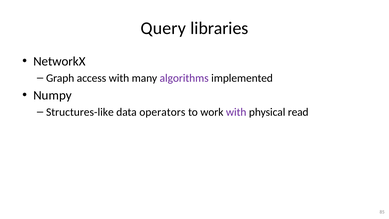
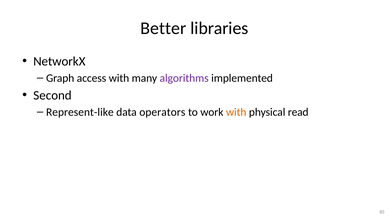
Query: Query -> Better (163, 28)
Numpy: Numpy -> Second (53, 95)
Structures-like: Structures-like -> Represent-like (80, 112)
with colour: purple -> orange (236, 112)
